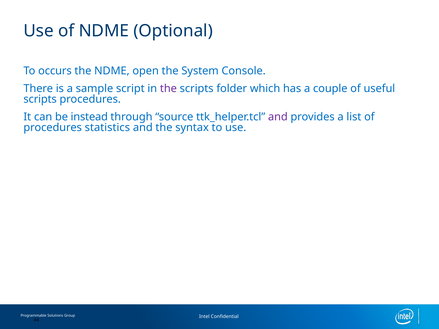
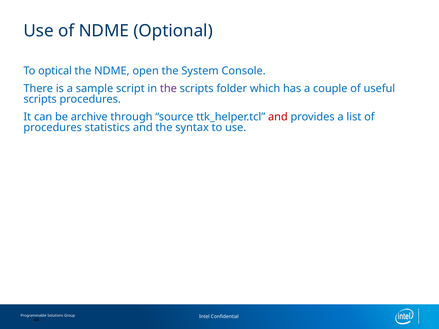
occurs: occurs -> optical (55, 71)
instead: instead -> archive (89, 117)
and colour: purple -> red (278, 117)
